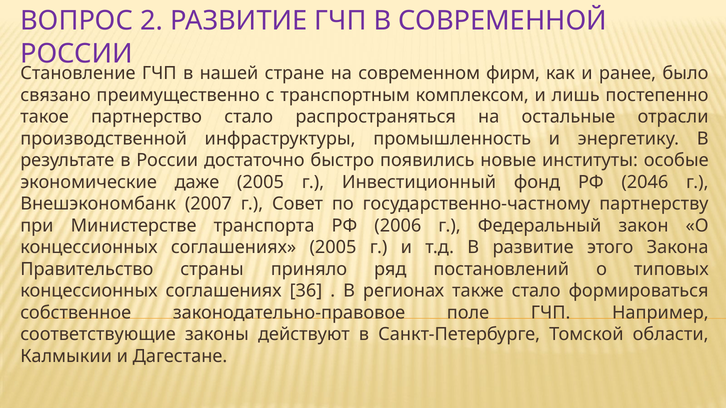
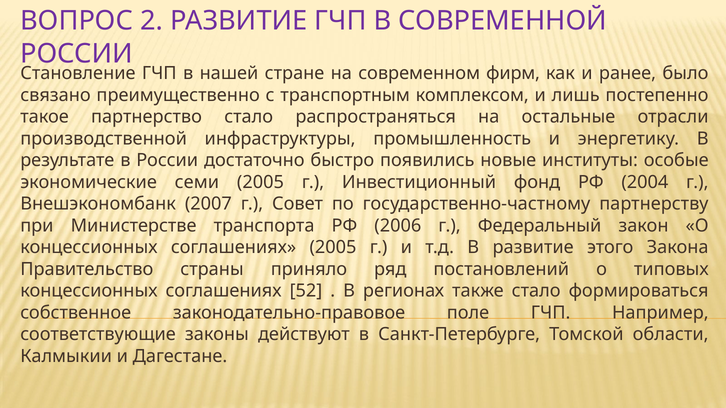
даже: даже -> семи (197, 182)
2046: 2046 -> 2004 (645, 182)
36: 36 -> 52 (306, 291)
